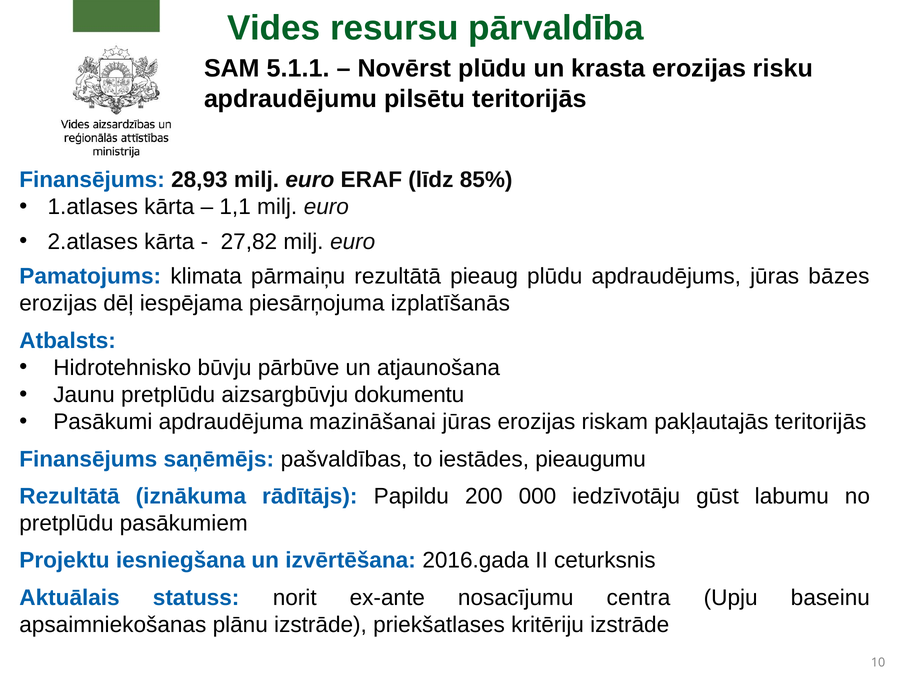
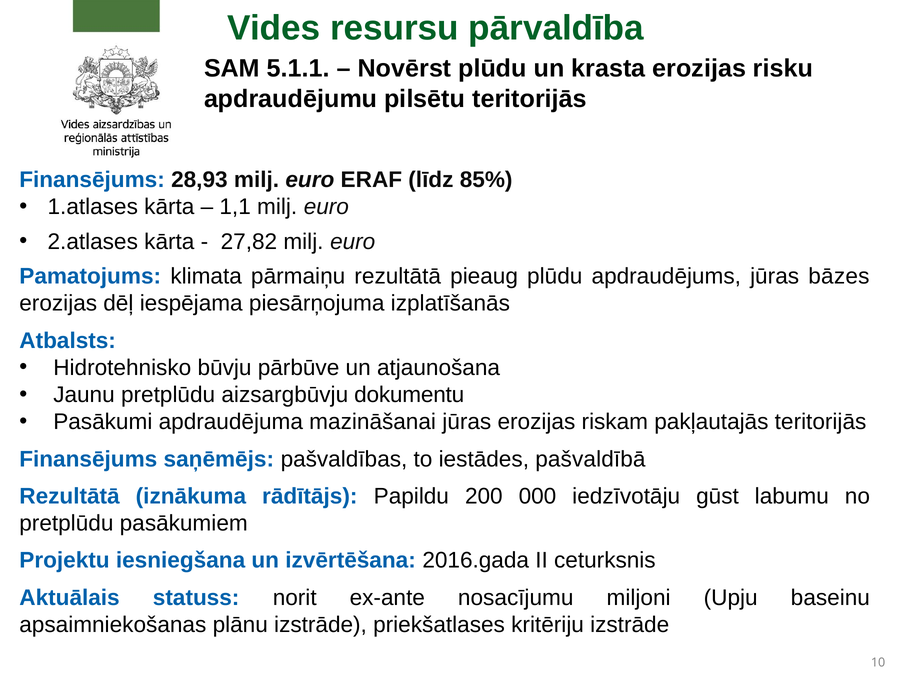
pieaugumu: pieaugumu -> pašvaldībā (590, 459)
centra: centra -> miljoni (639, 598)
